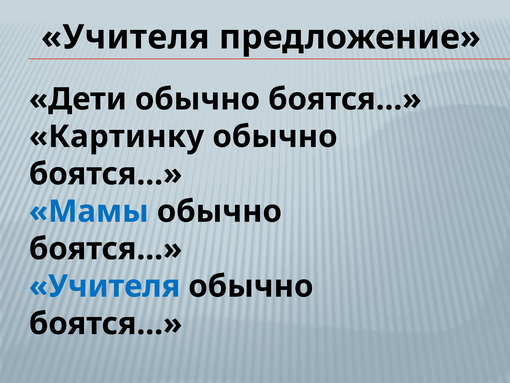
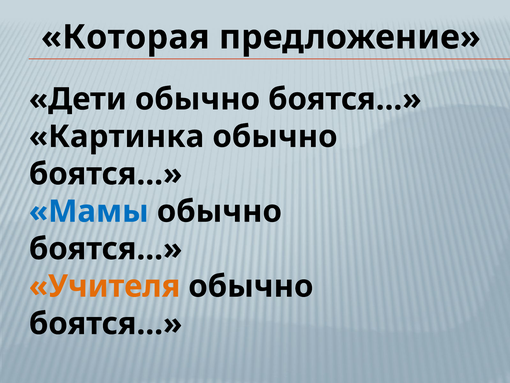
Учителя: Учителя -> Которая (125, 37)
Картинку: Картинку -> Картинка (117, 136)
Учителя colour: blue -> orange (105, 286)
